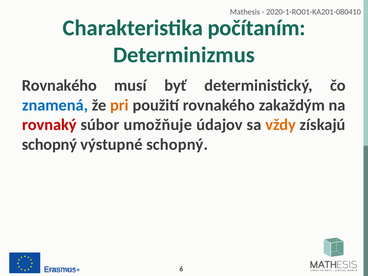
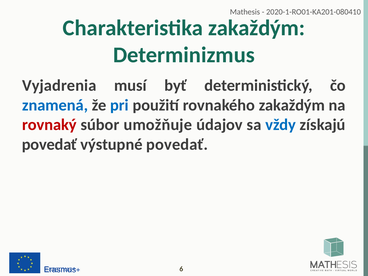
Charakteristika počítaním: počítaním -> zakaždým (257, 28)
Rovnakého: Rovnakého -> Vyjadrenia (59, 85)
pri colour: orange -> blue (119, 105)
vždy colour: orange -> blue (281, 125)
schopný: schopný -> povedať (49, 144)
výstupné schopný: schopný -> povedať (177, 144)
